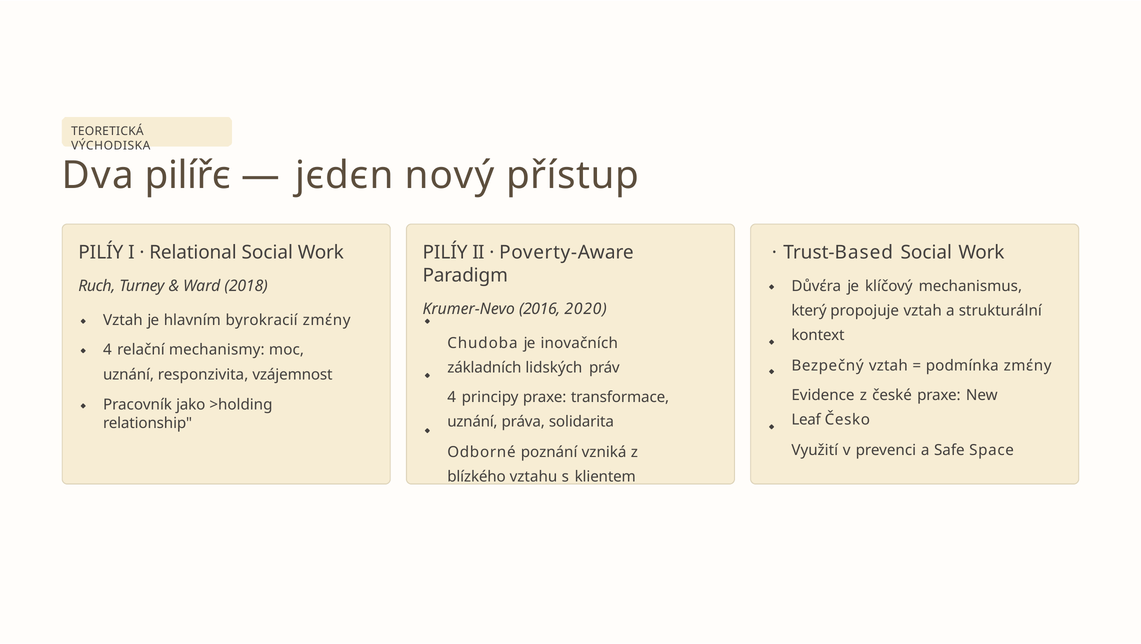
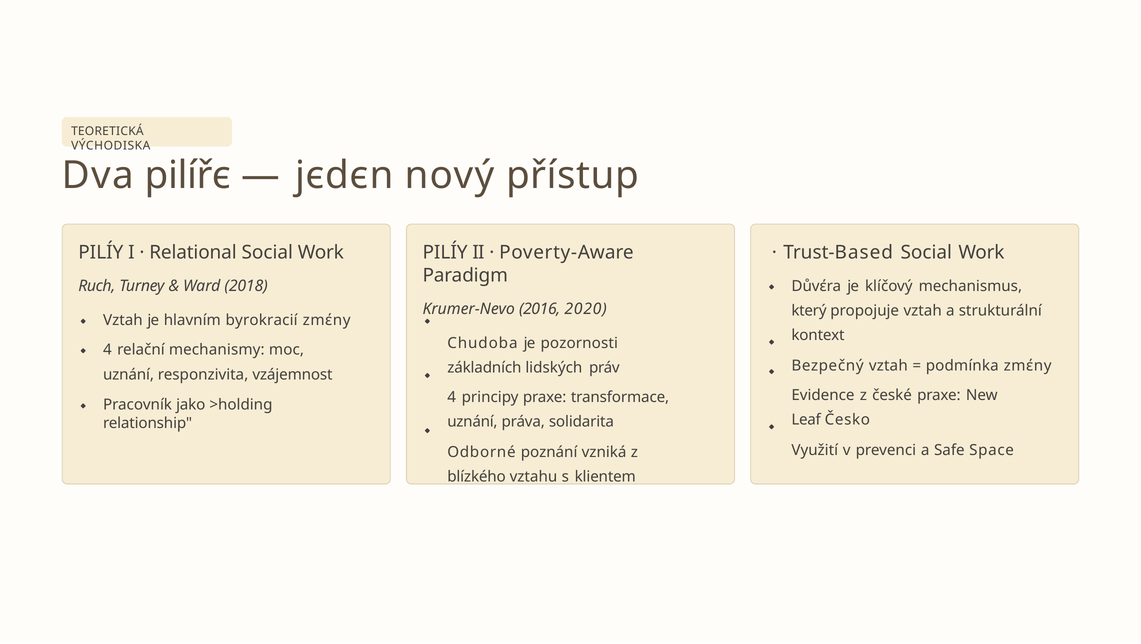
inovačních: inovačních -> pozornosti (579, 343)
